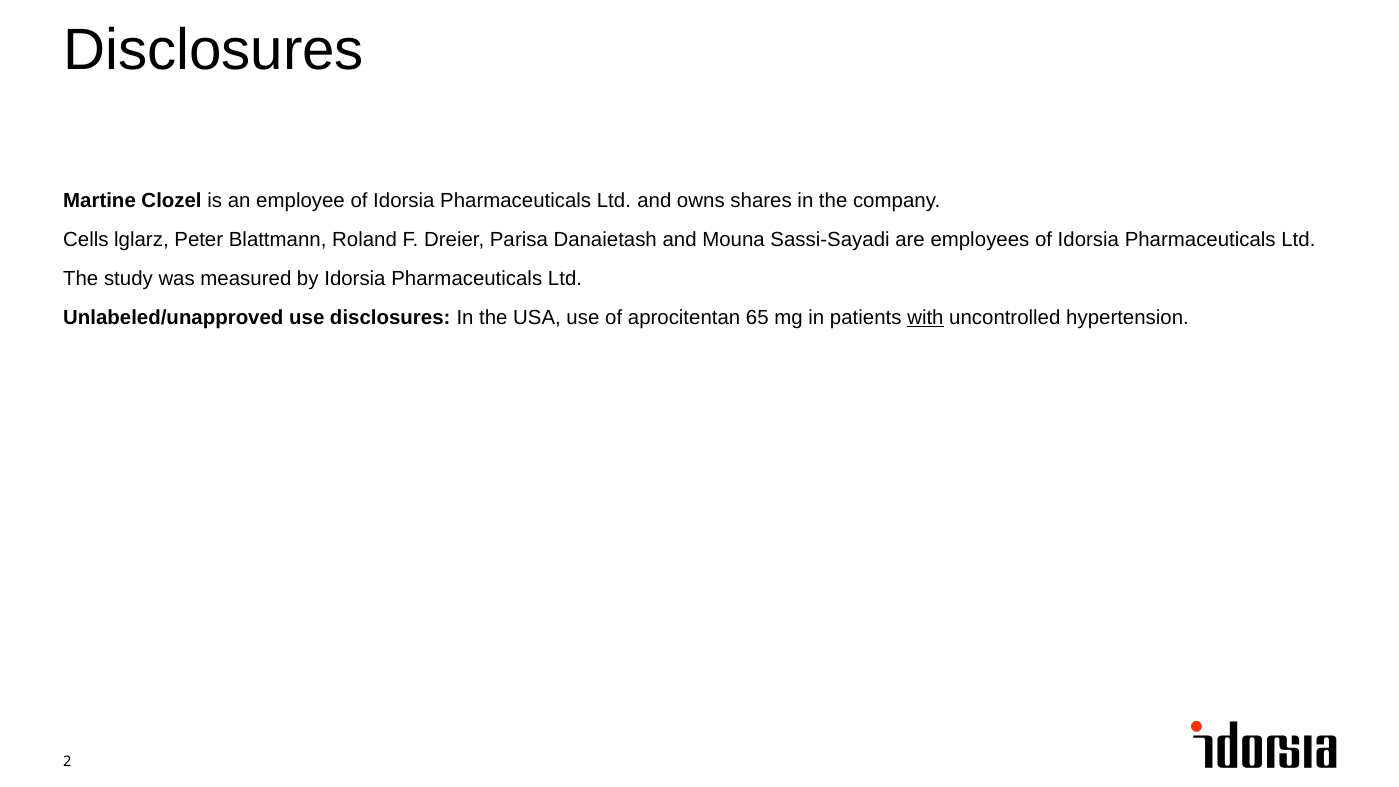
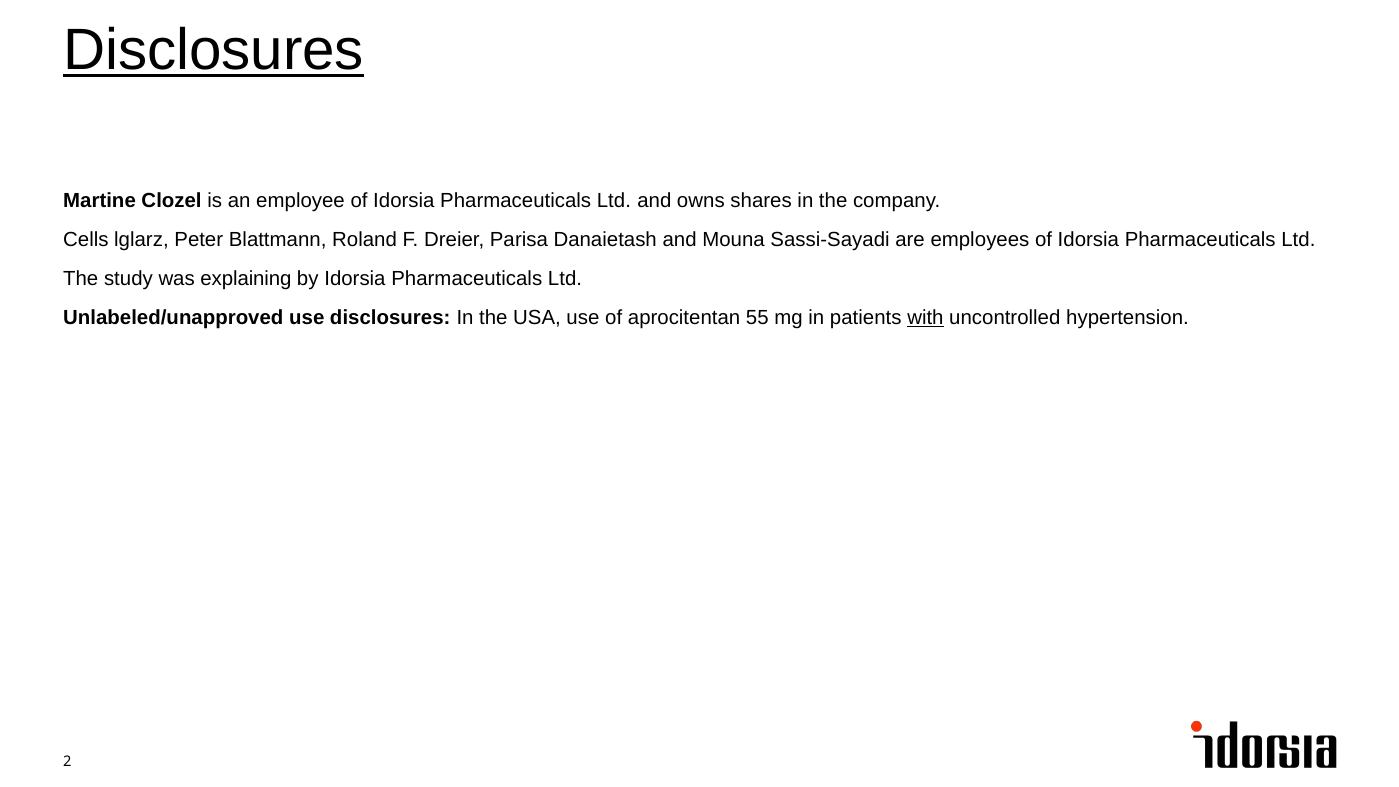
Disclosures underline: none -> present (214, 50)
measured: measured -> explaining (246, 279)
65: 65 -> 55 (757, 318)
